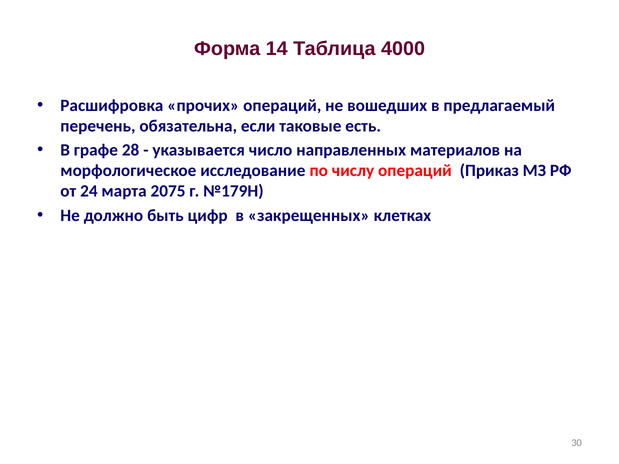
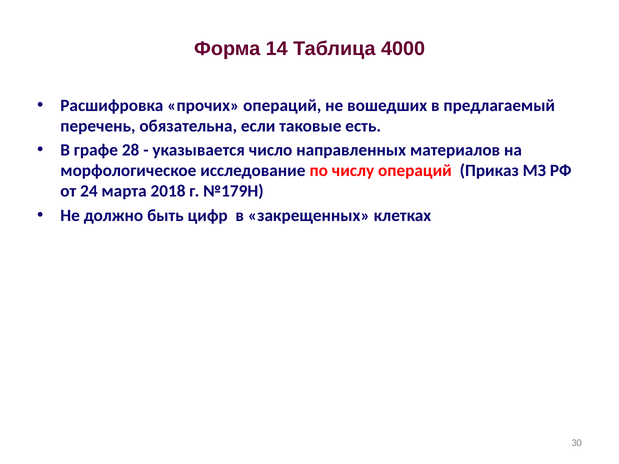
2075: 2075 -> 2018 (168, 191)
